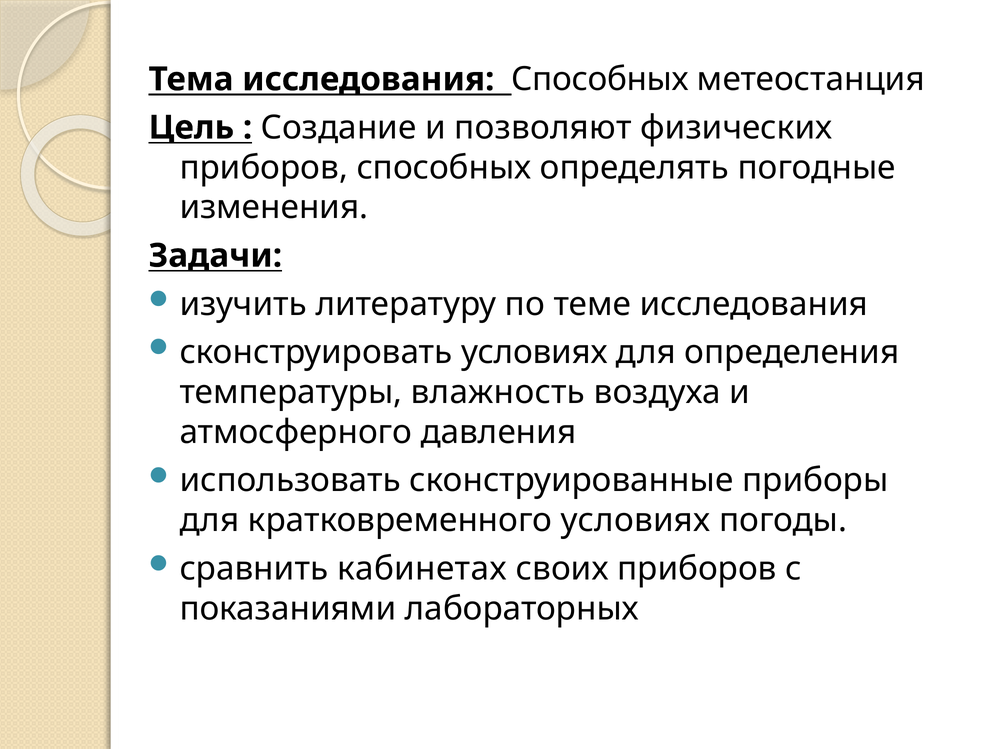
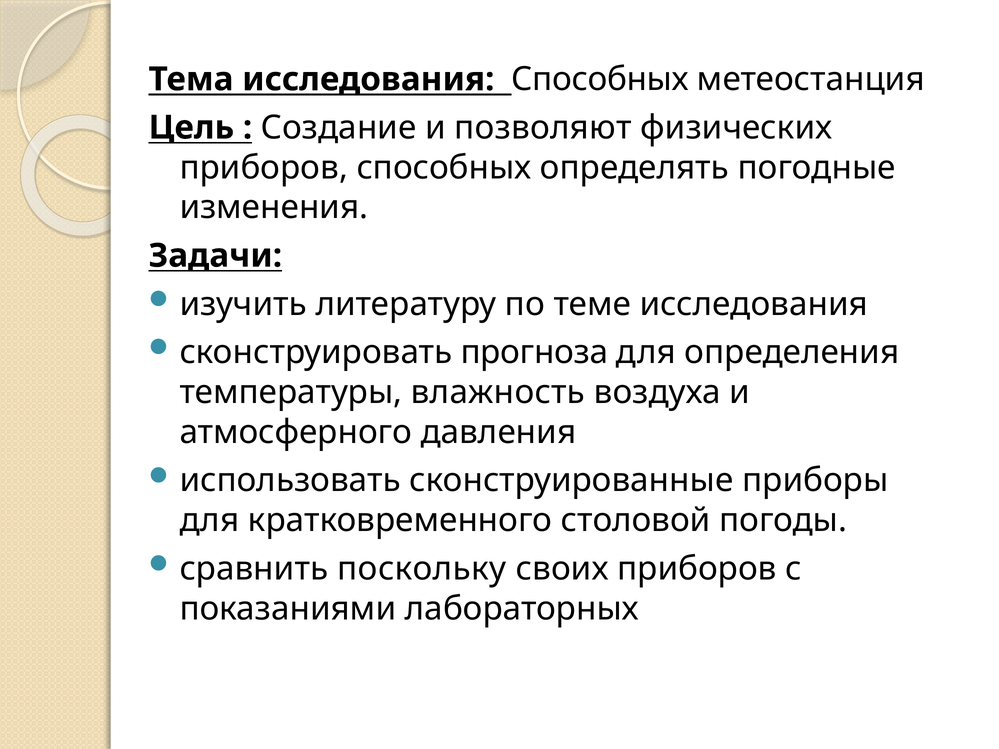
сконструировать условиях: условиях -> прогноза (534, 352)
кратковременного условиях: условиях -> столовой (636, 521)
кабинетах: кабинетах -> поскольку (422, 569)
